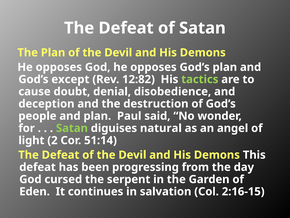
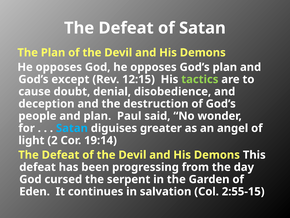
12:82: 12:82 -> 12:15 (139, 79)
Satan colour: light green -> light blue (72, 128)
natural: natural -> greater (161, 128)
51:14: 51:14 -> 19:14 (100, 140)
2:16-15: 2:16-15 -> 2:55-15 (243, 191)
